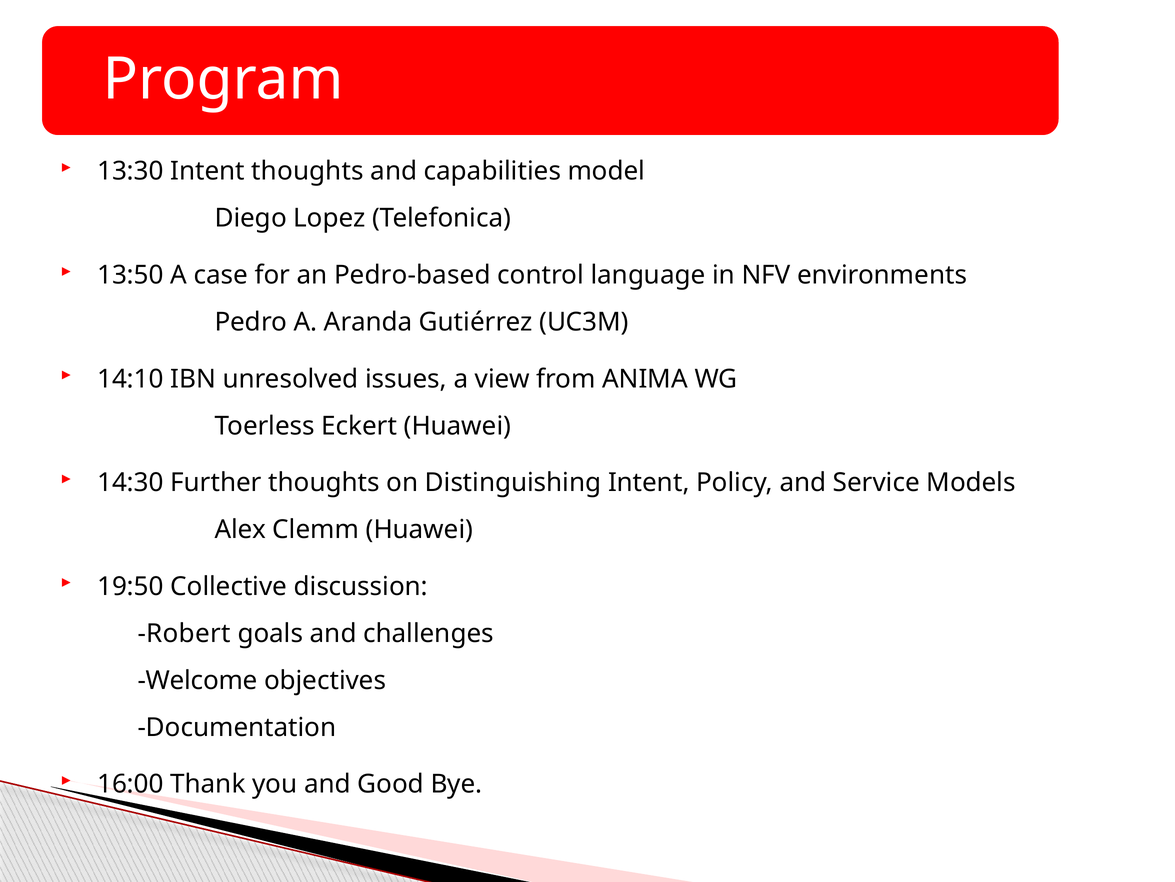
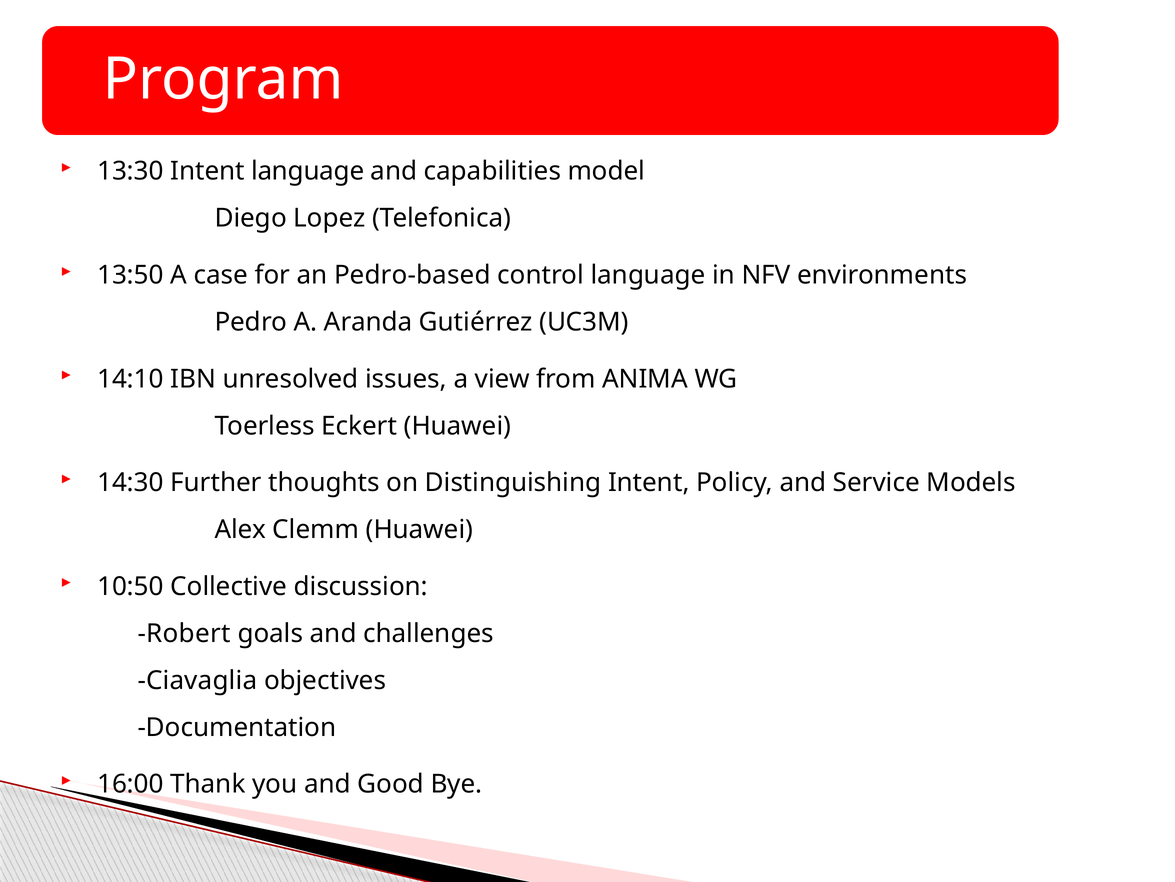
Intent thoughts: thoughts -> language (308, 171)
19:50: 19:50 -> 10:50 (130, 586)
Welcome: Welcome -> Ciavaglia (197, 680)
